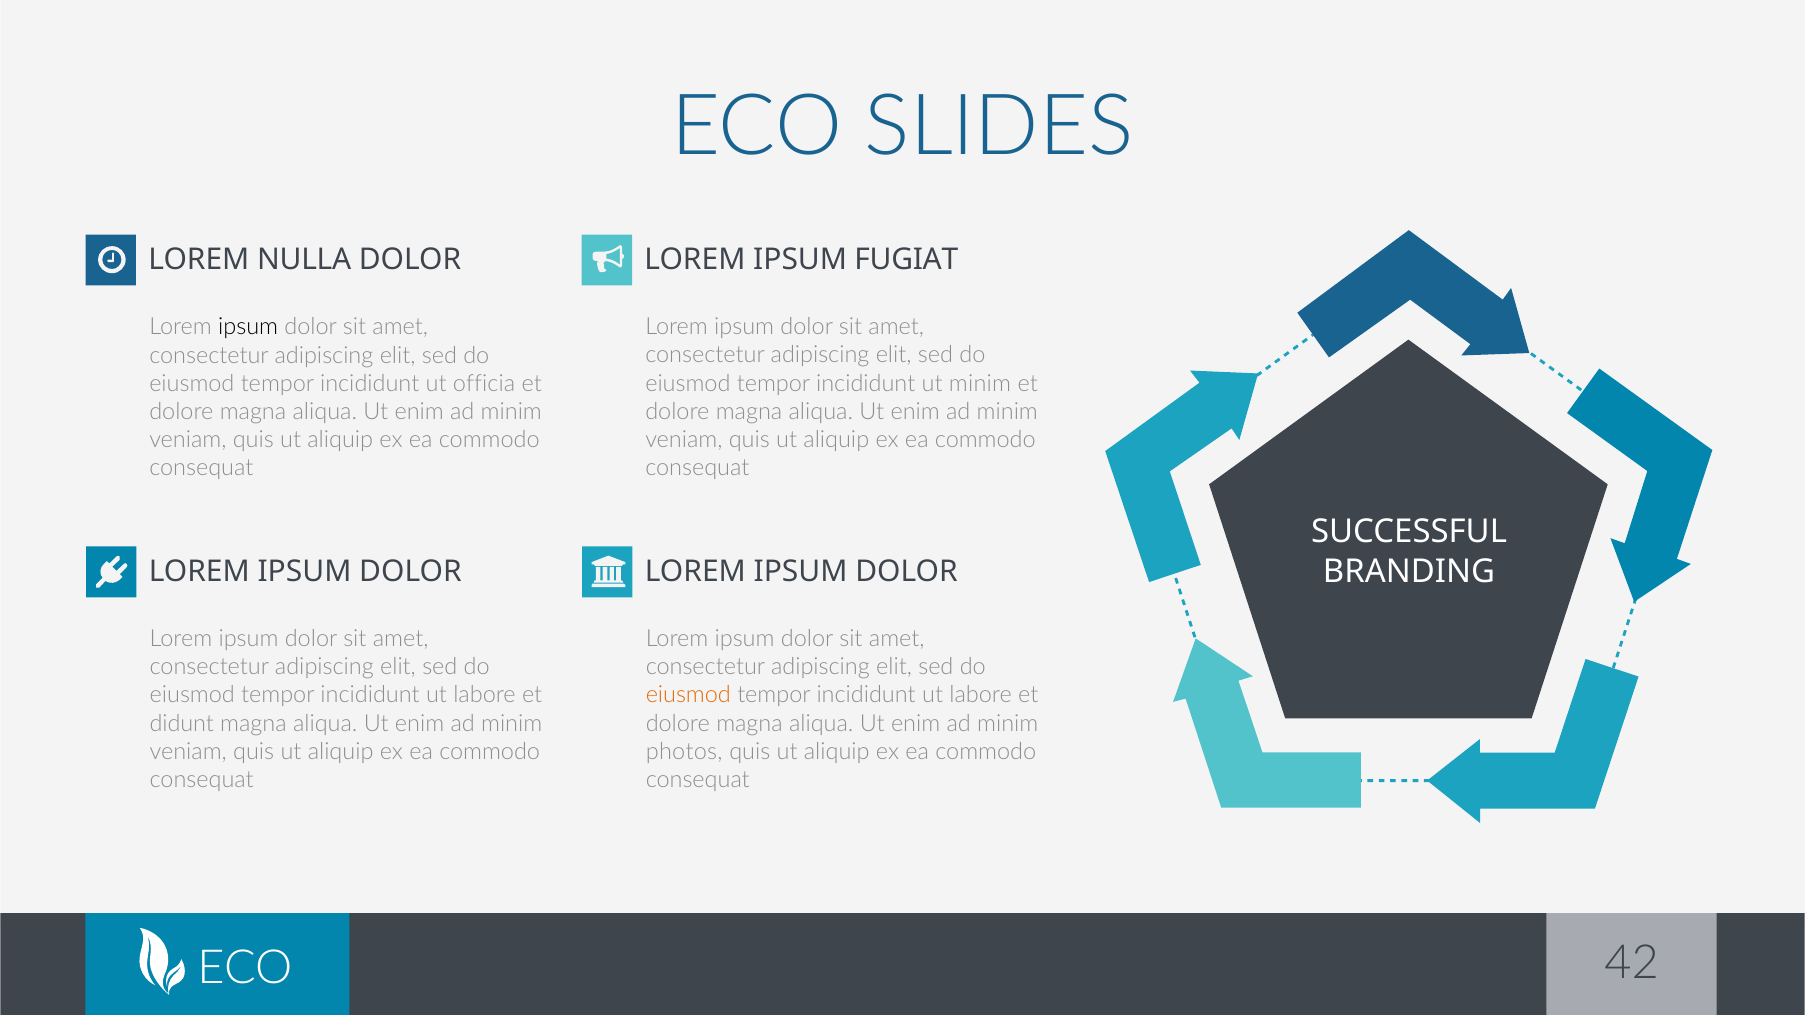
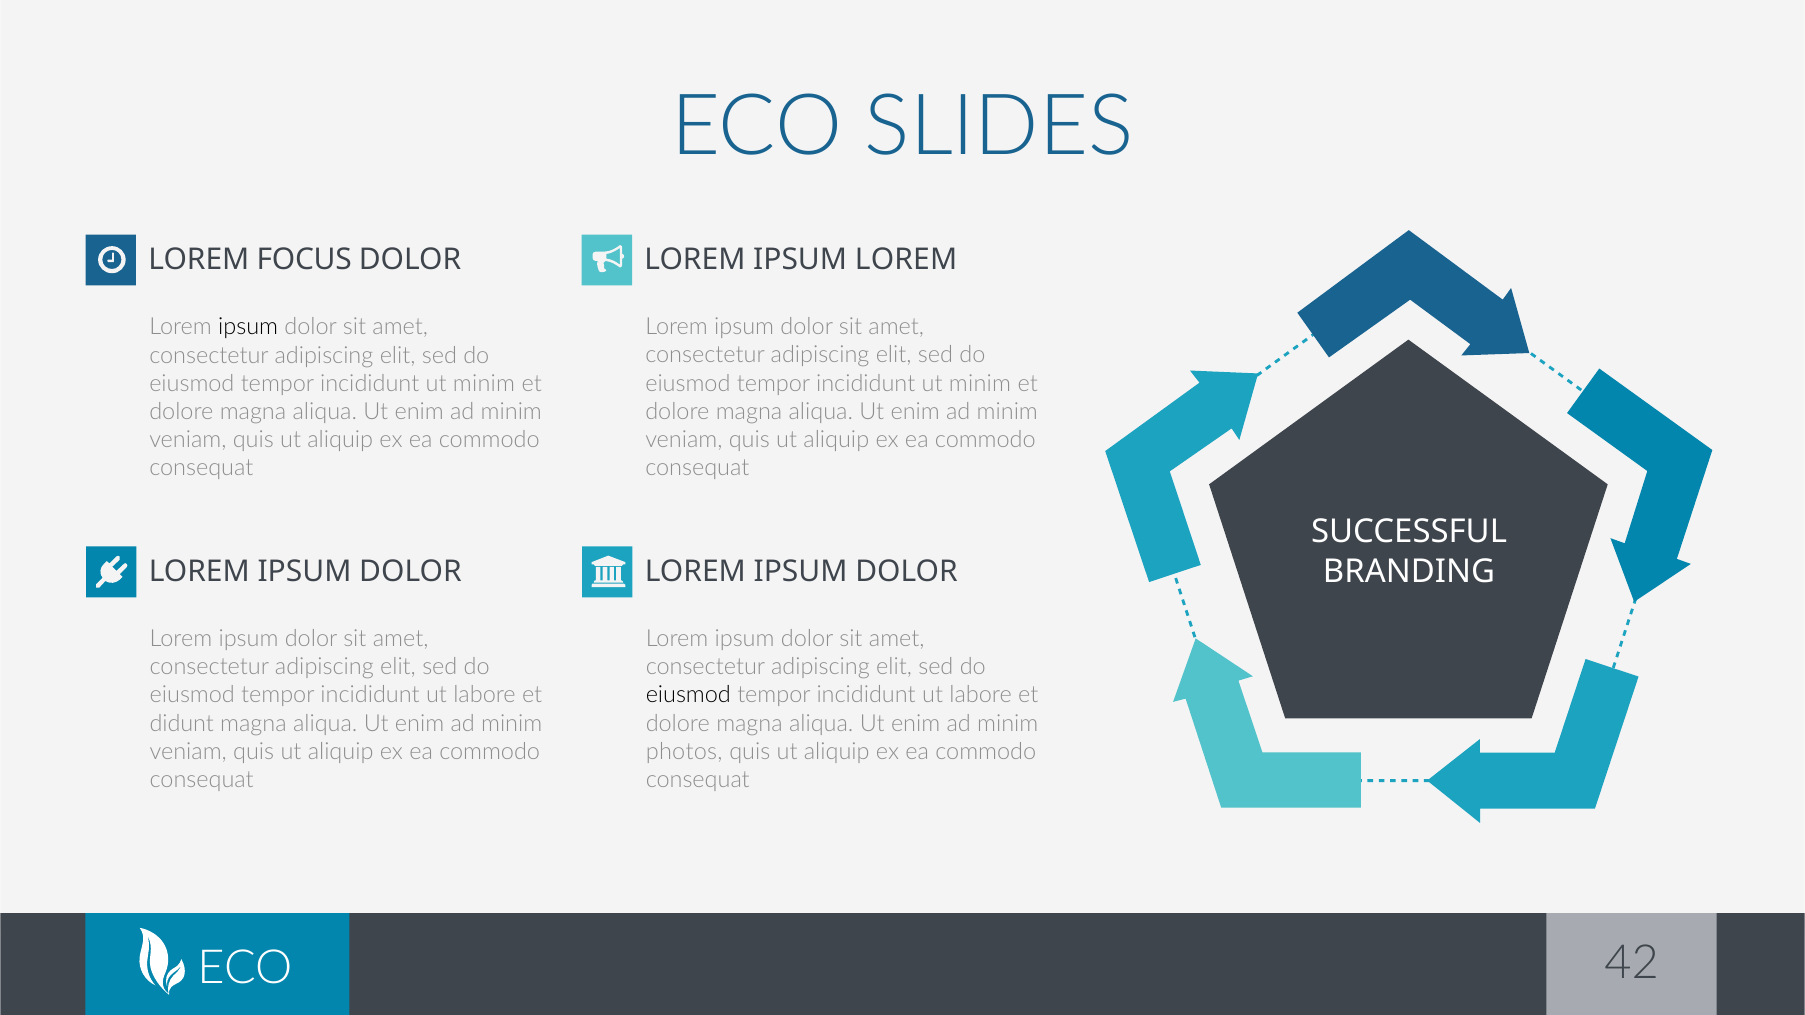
NULLA: NULLA -> FOCUS (304, 260)
IPSUM FUGIAT: FUGIAT -> LOREM (906, 260)
officia: officia -> minim (484, 384)
eiusmod colour: orange -> black (688, 695)
